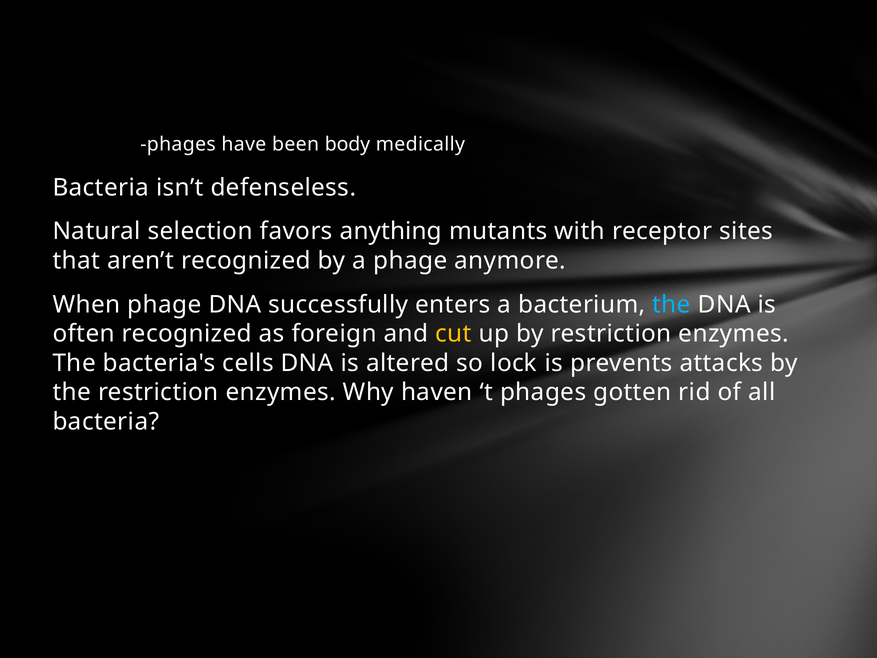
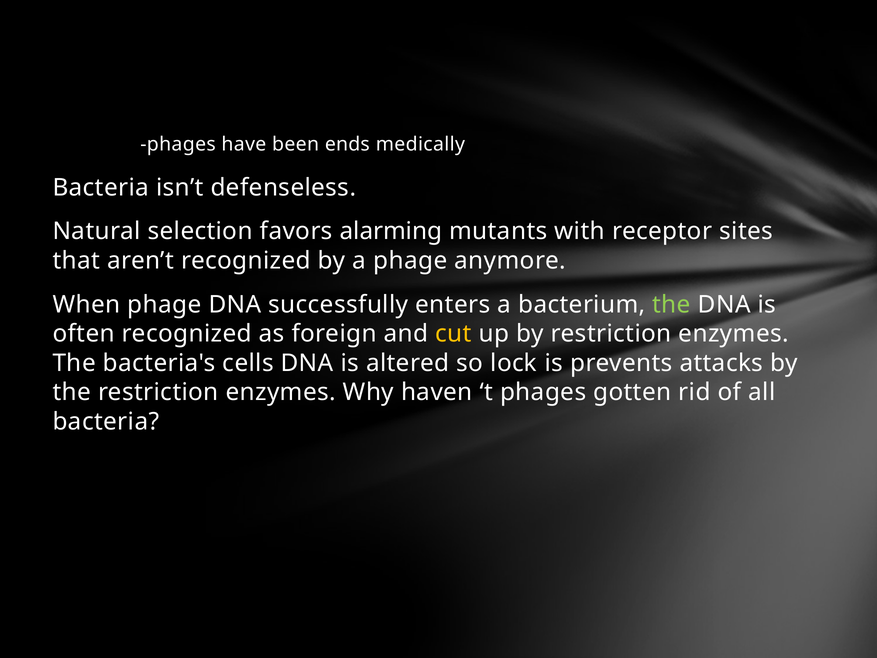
body: body -> ends (347, 144)
anything: anything -> alarming (391, 231)
the colour: light blue -> light green (671, 304)
